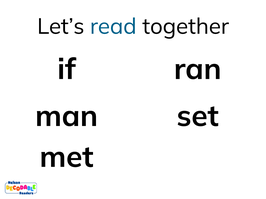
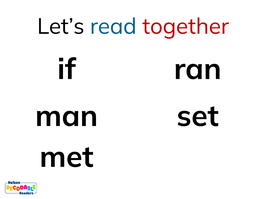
together colour: black -> red (186, 27)
